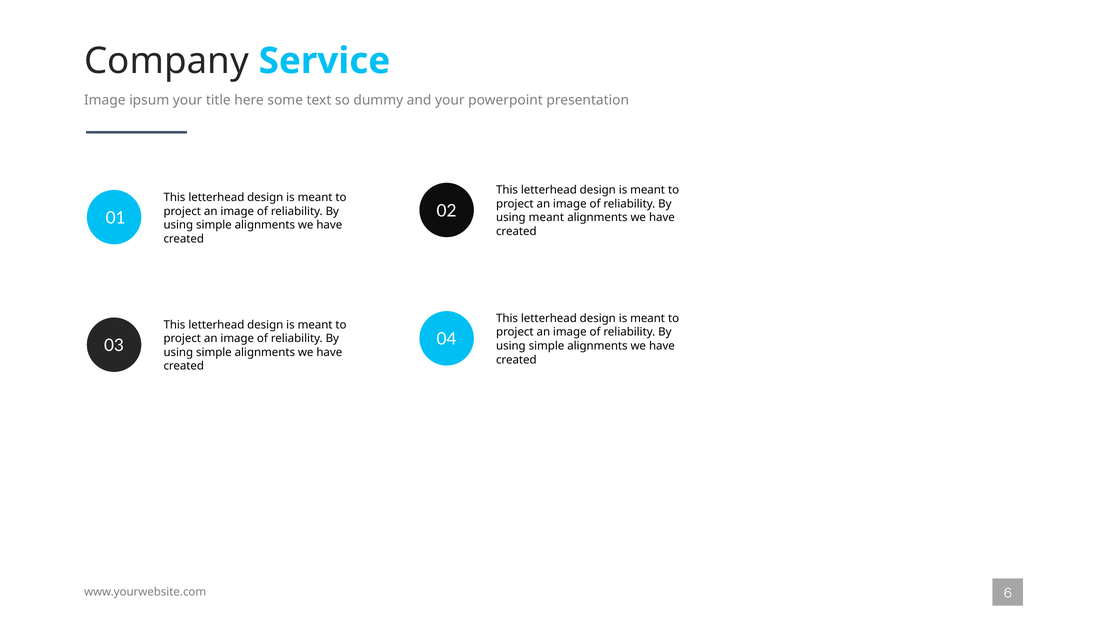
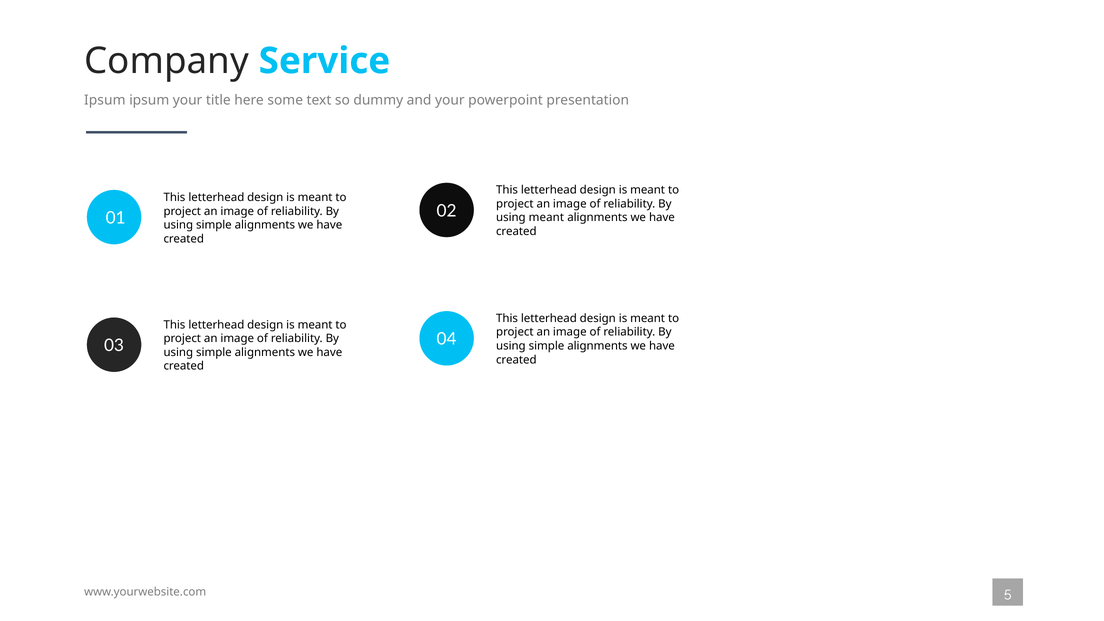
Image: Image -> Ipsum (105, 100)
6: 6 -> 5 (1008, 593)
